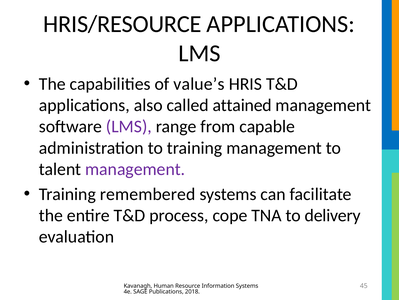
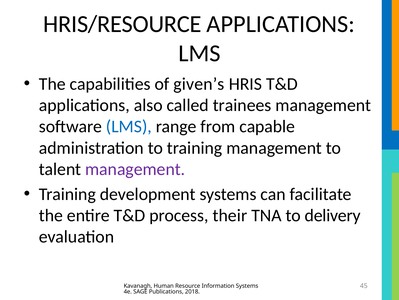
value’s: value’s -> given’s (199, 84)
attained: attained -> trainees (242, 105)
LMS colour: purple -> blue (129, 126)
remembered: remembered -> development (148, 194)
cope: cope -> their (230, 215)
